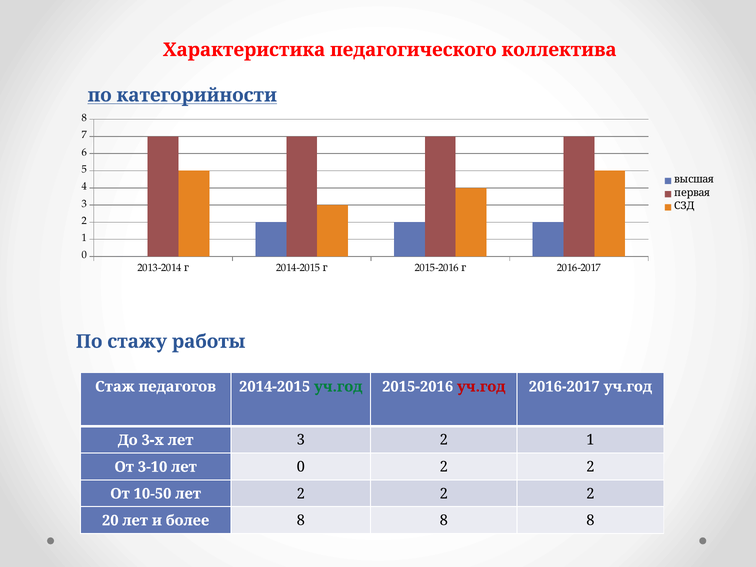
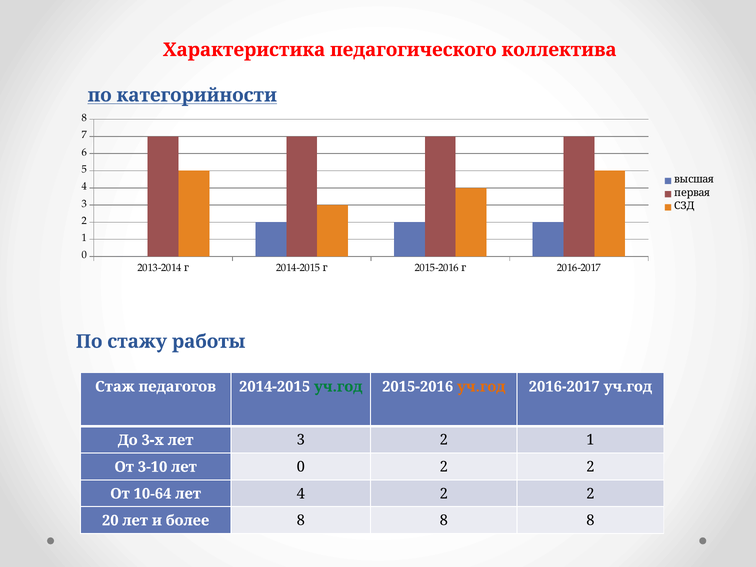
уч.год colour: red -> orange (481, 387)
10-50: 10-50 -> 10-64 (152, 494)
лет 2: 2 -> 4 (301, 494)
